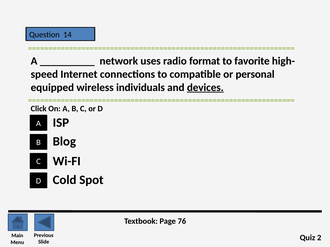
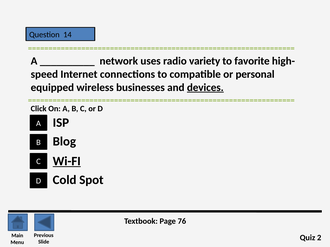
format: format -> variety (205, 61)
individuals: individuals -> businesses (140, 88)
Wi-FI underline: none -> present (67, 161)
